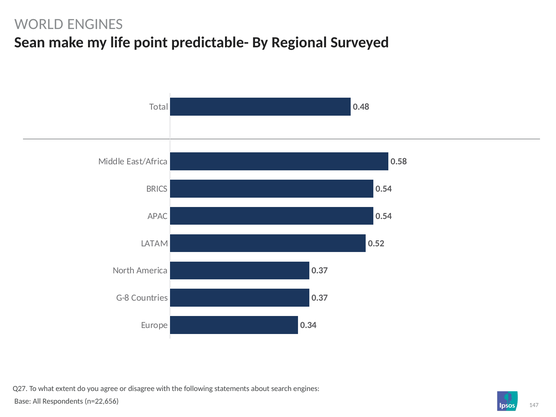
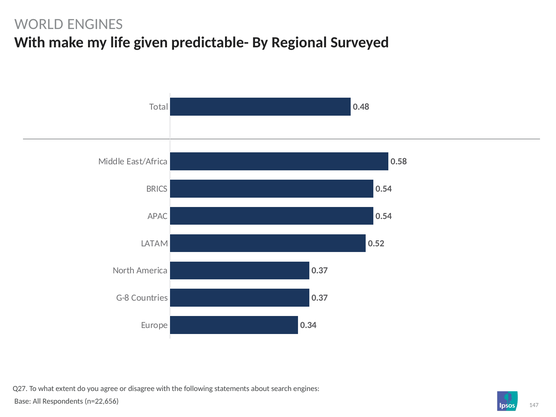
Sean: Sean -> With (30, 42)
point: point -> given (151, 42)
